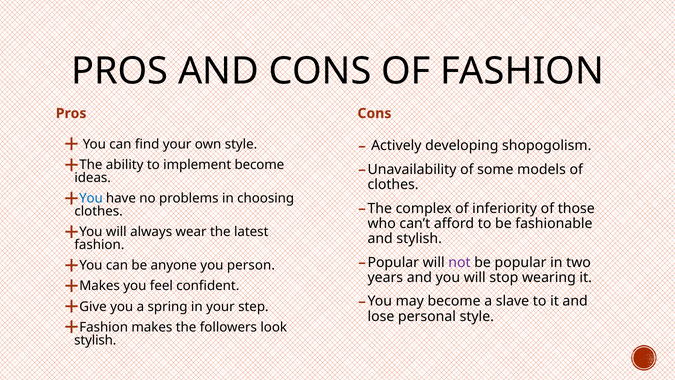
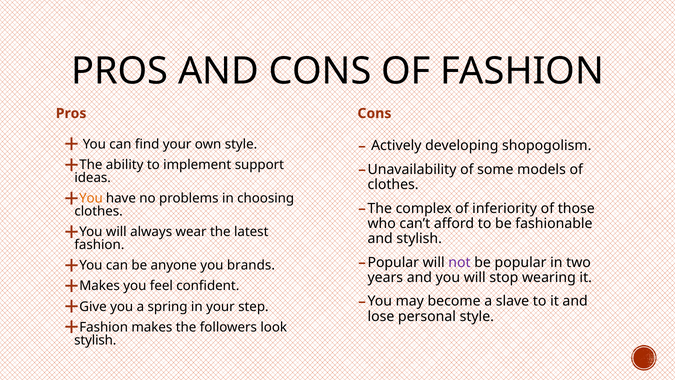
implement become: become -> support (259, 165)
You colour: blue -> orange (91, 198)
person: person -> brands (251, 265)
